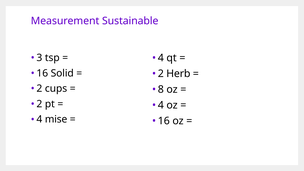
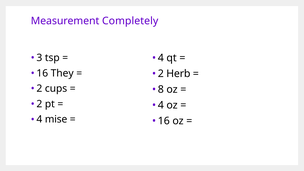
Sustainable: Sustainable -> Completely (130, 21)
Solid: Solid -> They (62, 73)
